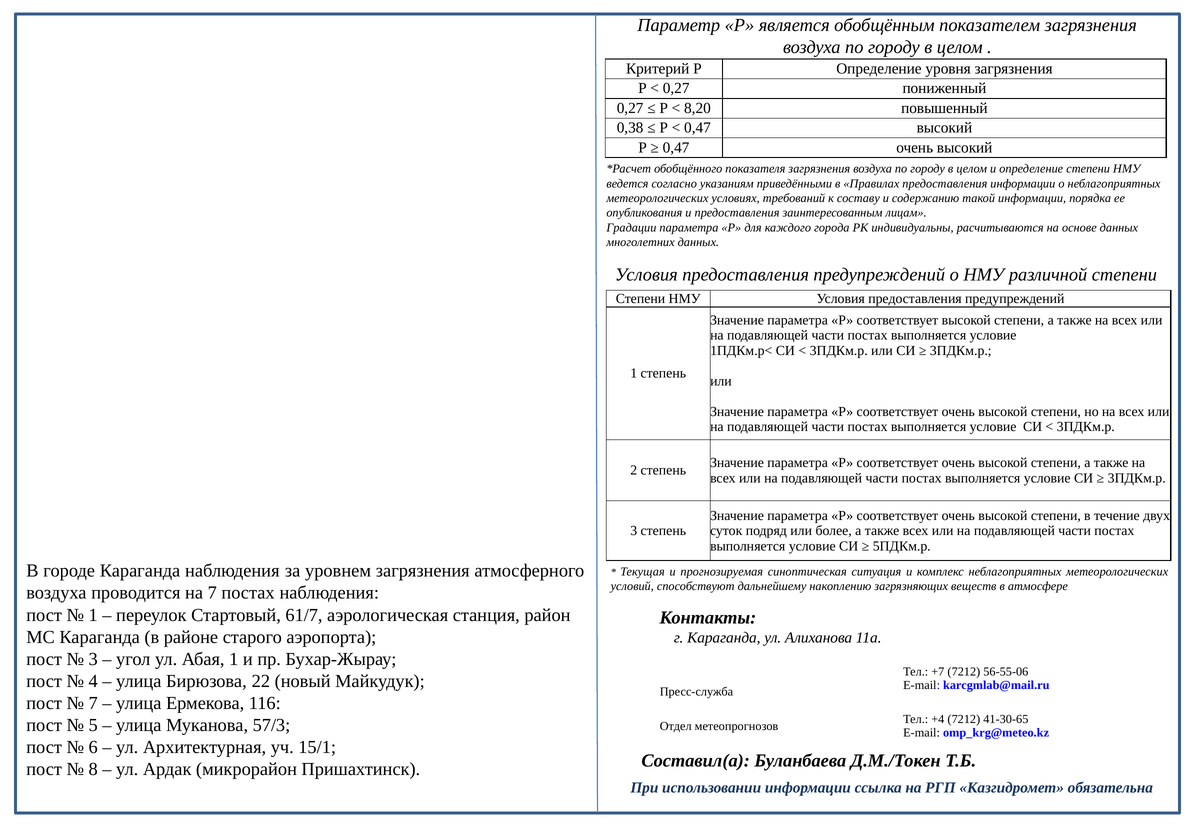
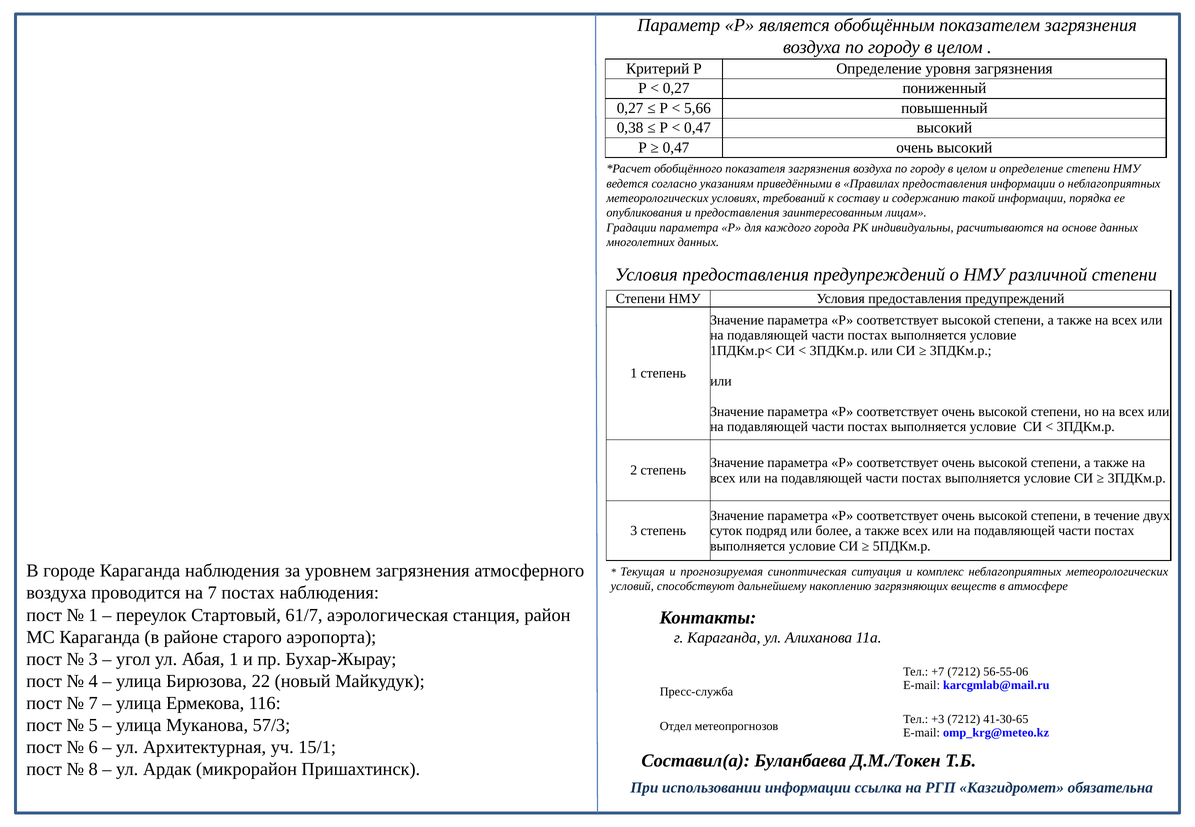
8,20: 8,20 -> 5,66 (697, 108)
+4: +4 -> +3 (938, 720)
